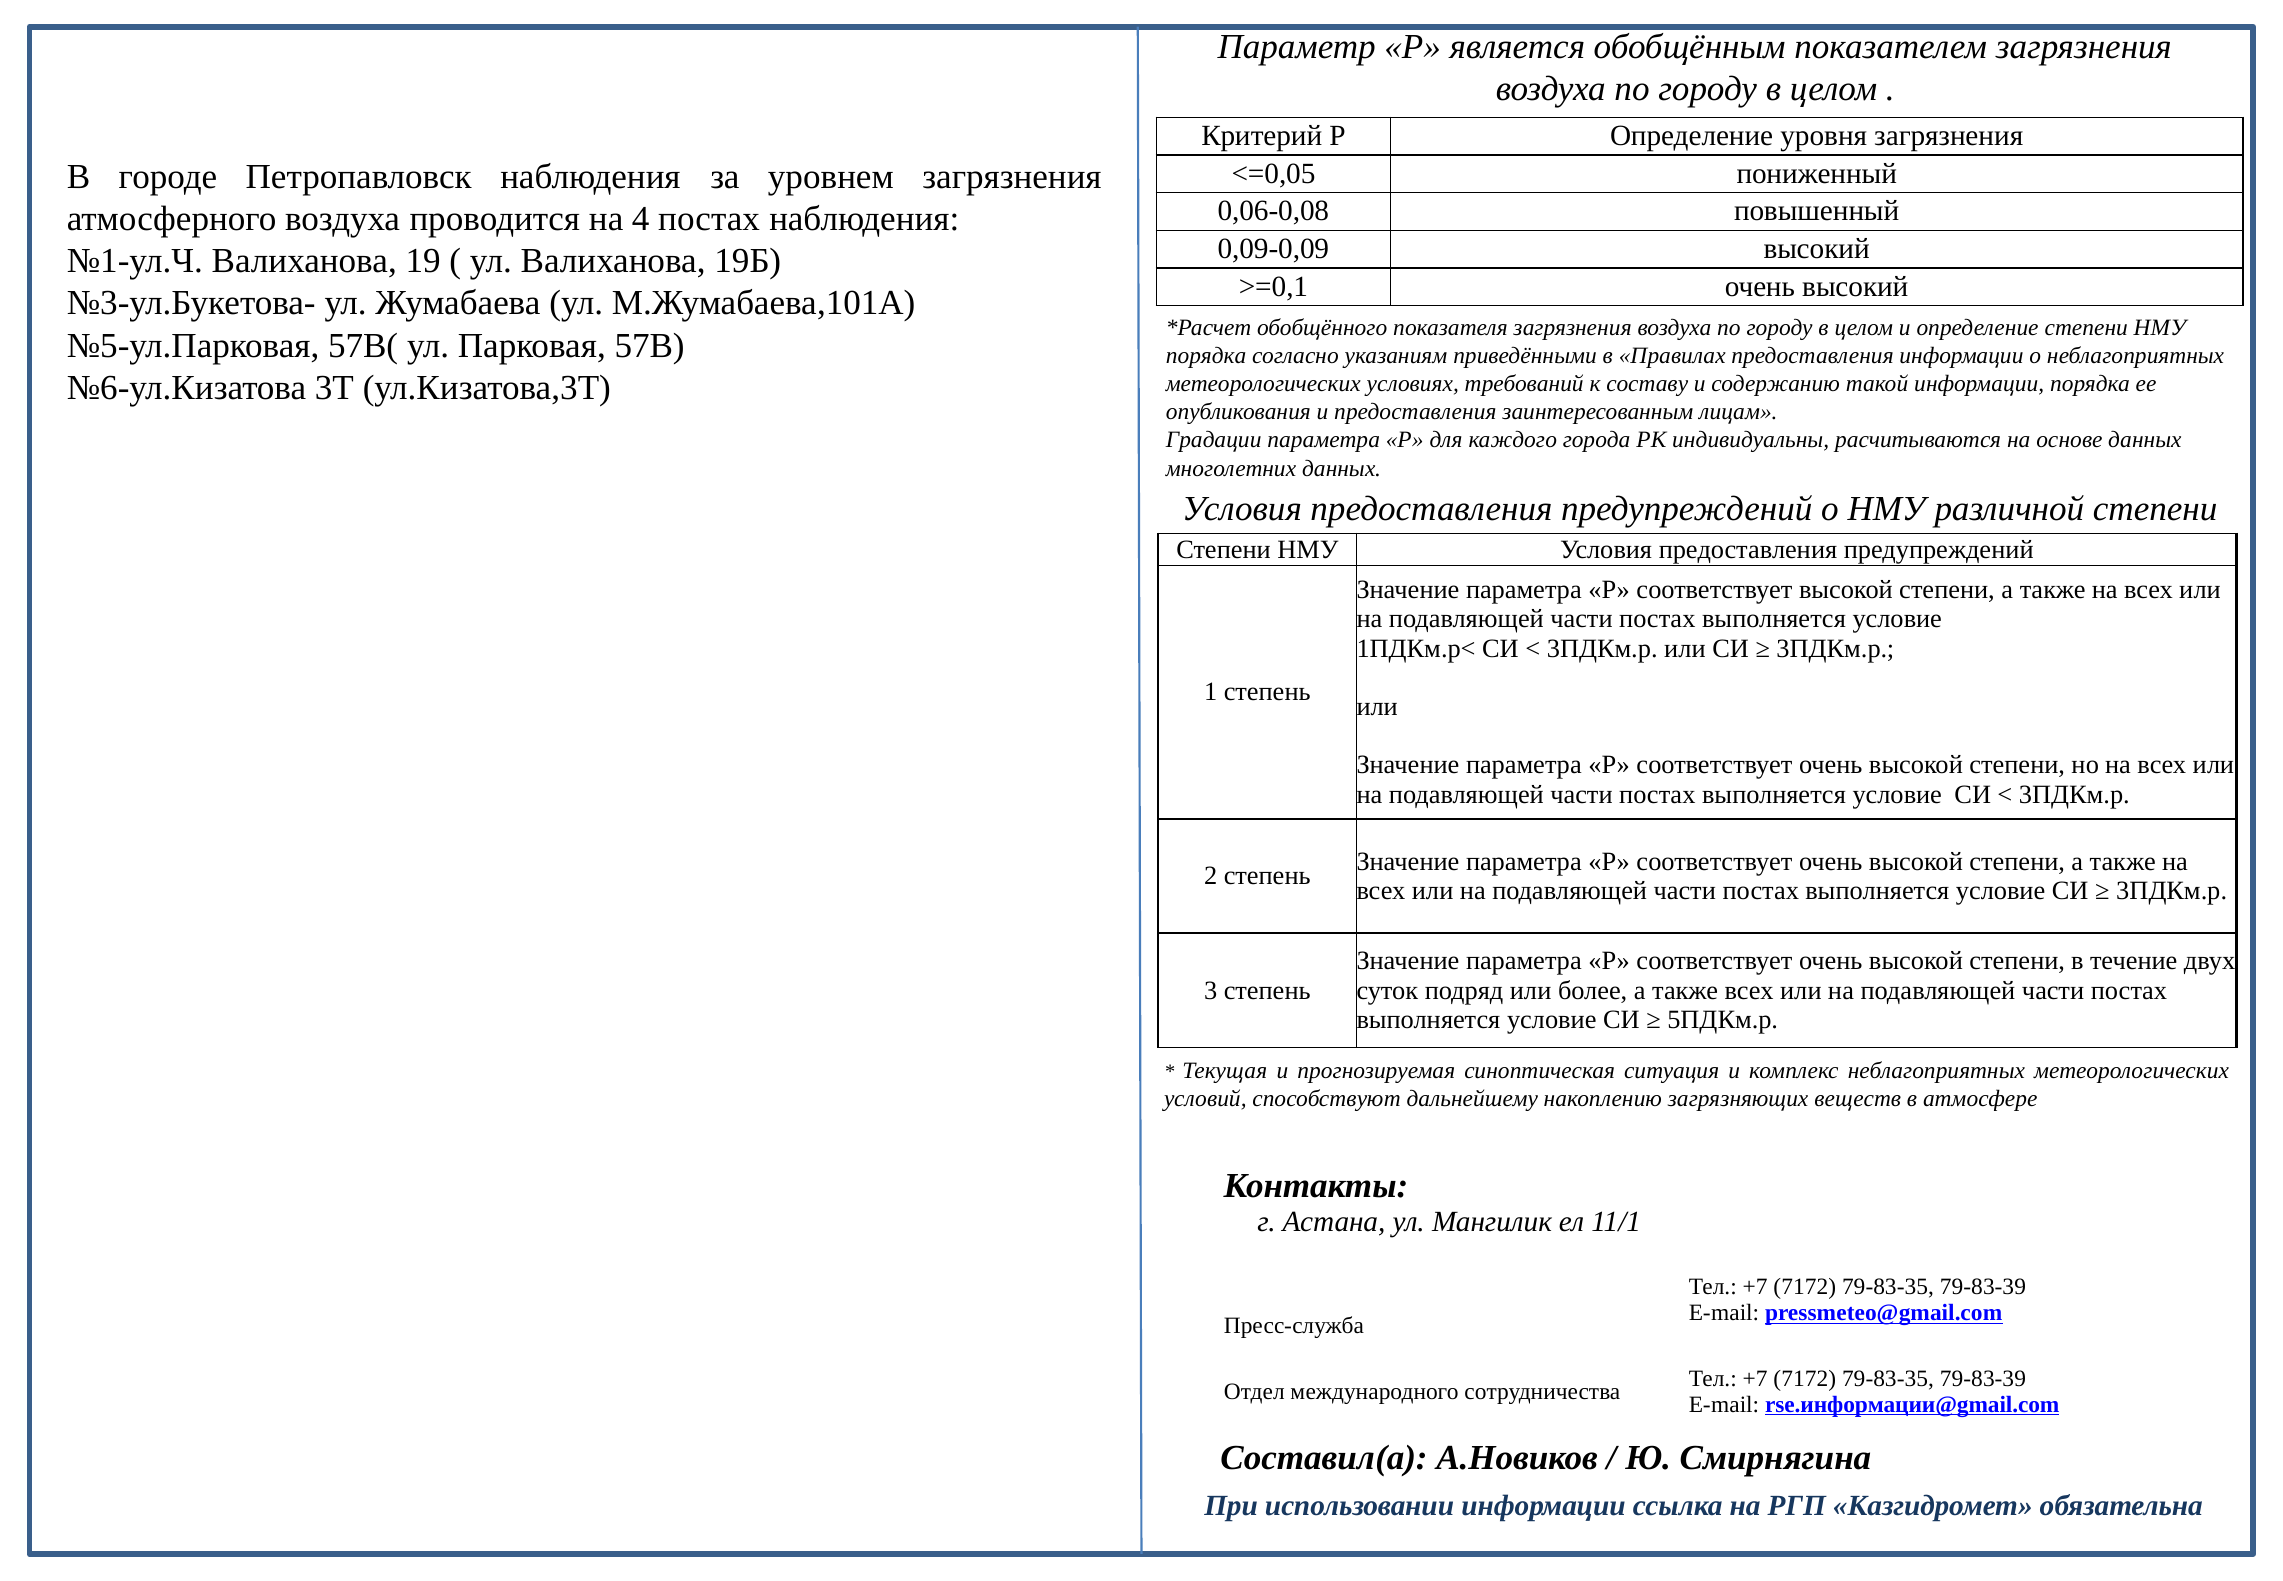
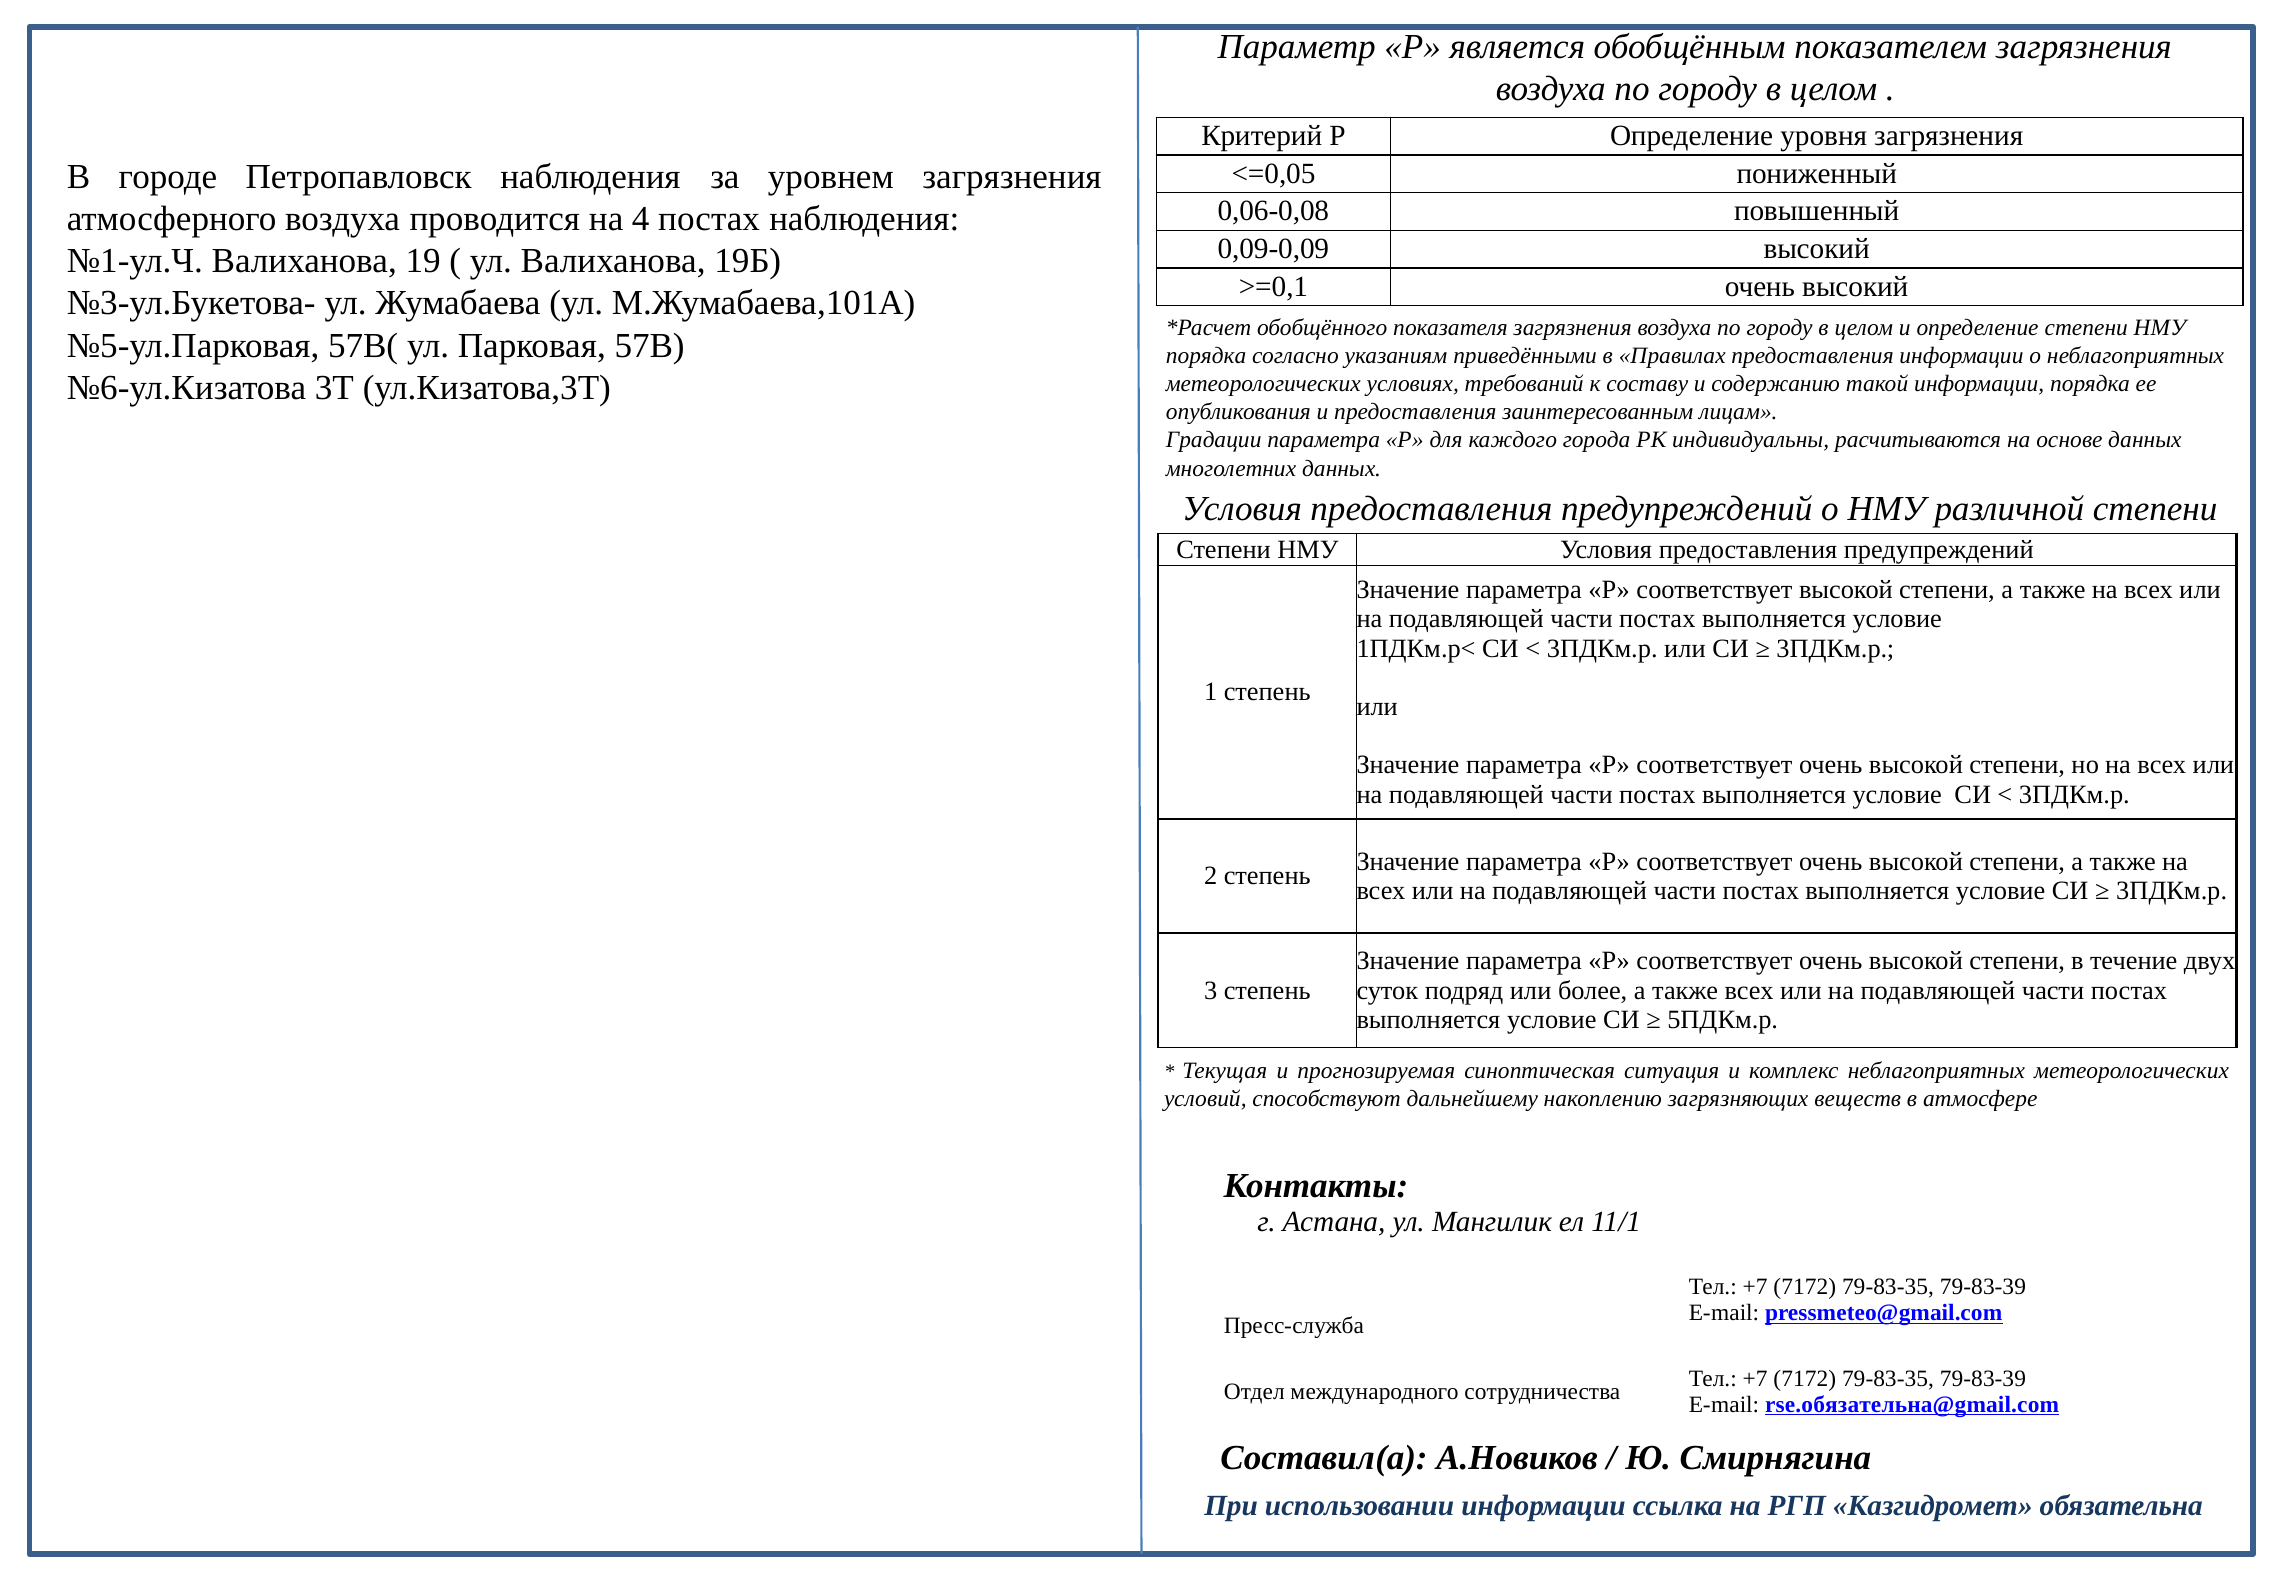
rse.информации@gmail.com: rse.информации@gmail.com -> rse.обязательна@gmail.com (1912, 1404)
